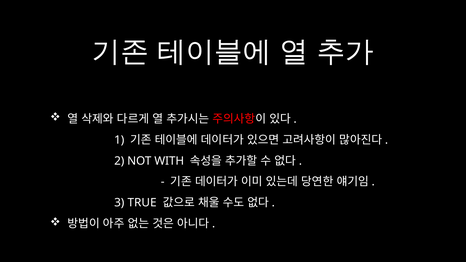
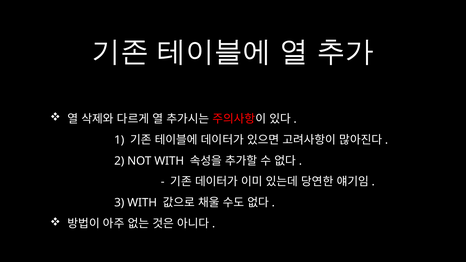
3 TRUE: TRUE -> WITH (142, 203)
